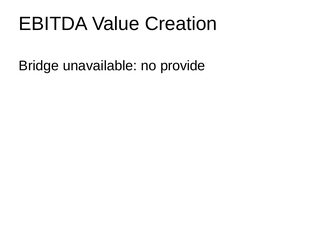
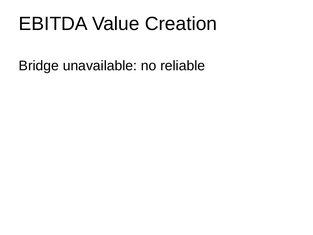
provide: provide -> reliable (183, 66)
